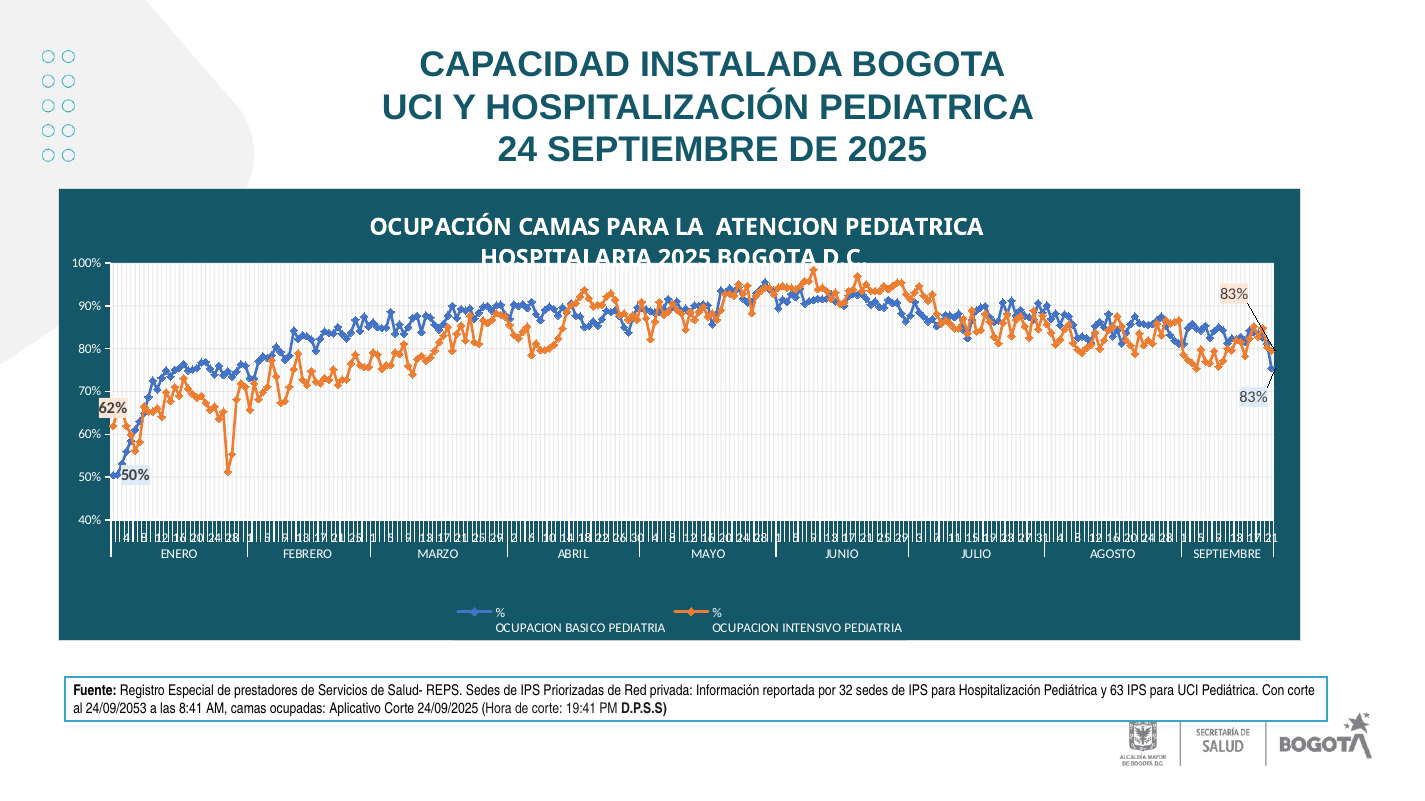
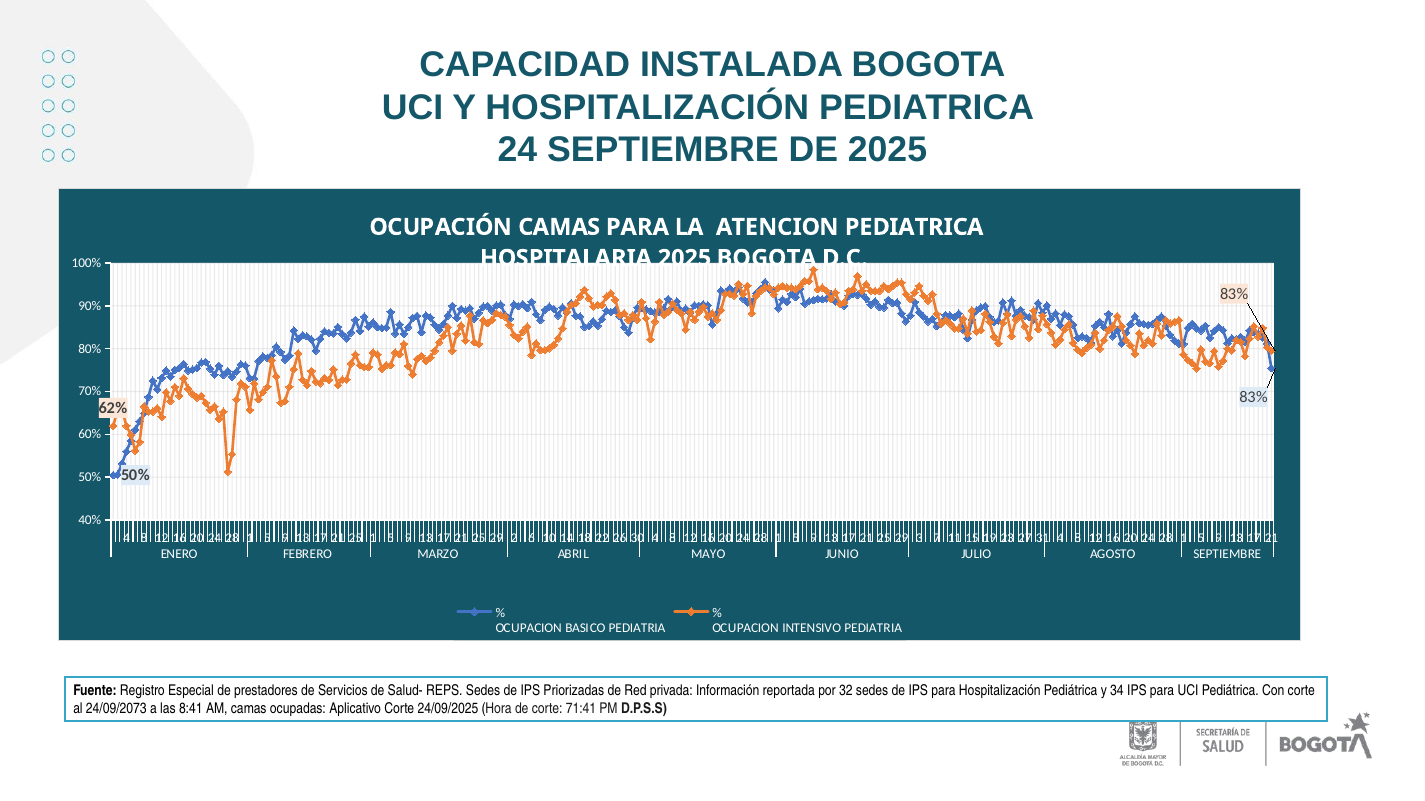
63: 63 -> 34 (1117, 692)
24/09/2053: 24/09/2053 -> 24/09/2073 (116, 709)
19:41: 19:41 -> 71:41 (581, 709)
